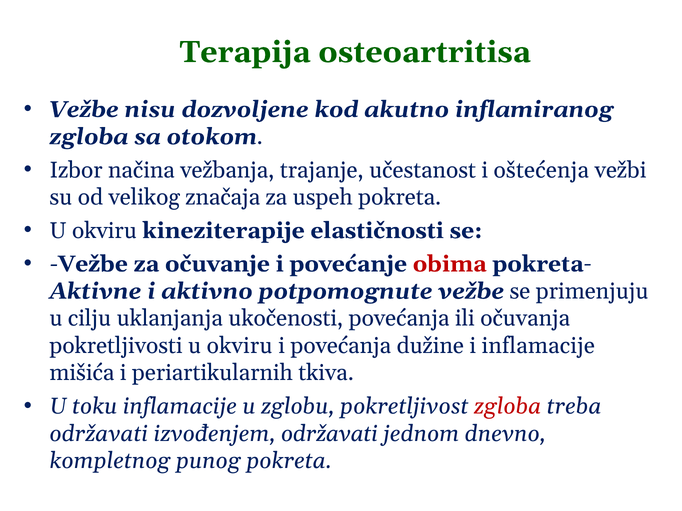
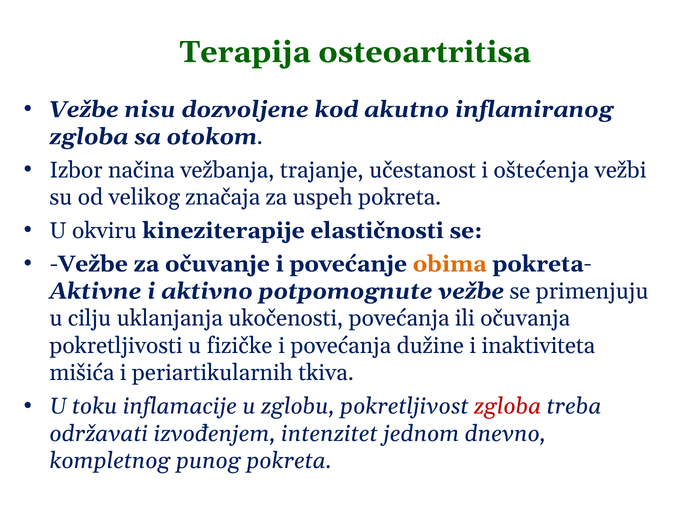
obima colour: red -> orange (450, 264)
pokretljivosti u okviru: okviru -> fizičke (240, 346)
i inflamacije: inflamacije -> inaktiviteta (538, 346)
izvođenjem održavati: održavati -> intenzitet (329, 434)
